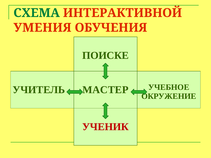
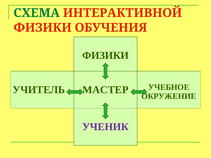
УМЕНИЯ: УМЕНИЯ -> ФИЗИКИ (43, 28)
ПОИСКЕ: ПОИСКЕ -> ФИЗИКИ (106, 56)
УЧЕНИК colour: red -> purple (106, 127)
